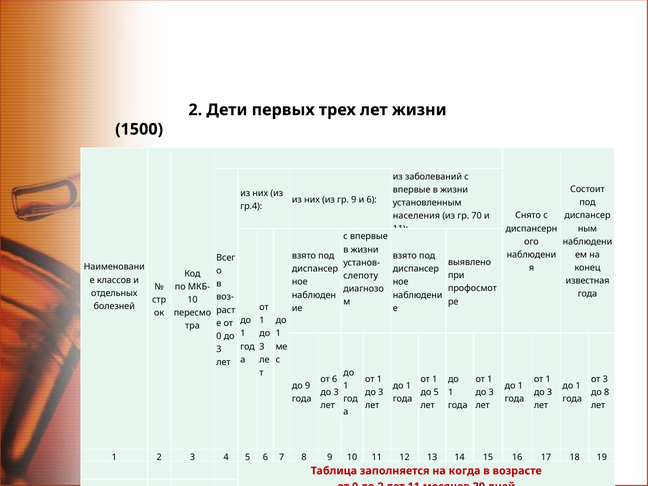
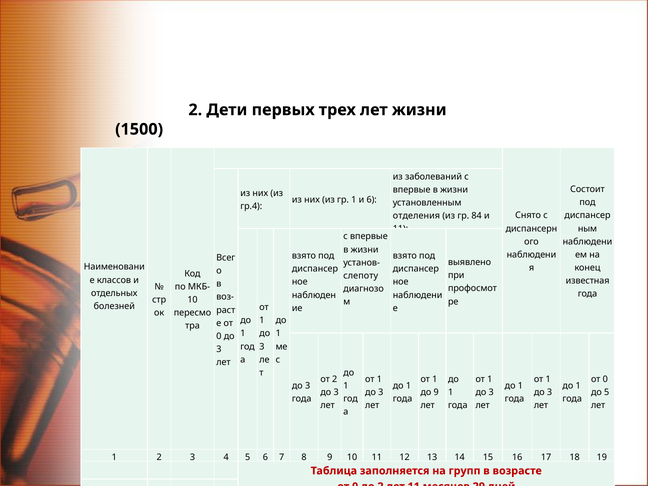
гр 9: 9 -> 1 (354, 200)
населения: населения -> отделения (416, 216)
70: 70 -> 84 (477, 216)
от 6: 6 -> 2 (335, 379)
3: 3 -> 0 (605, 379)
9: 9 -> 3 (308, 386)
до 5: 5 -> 9 (436, 392)
до 8: 8 -> 5 (607, 392)
когда: когда -> групп (465, 471)
